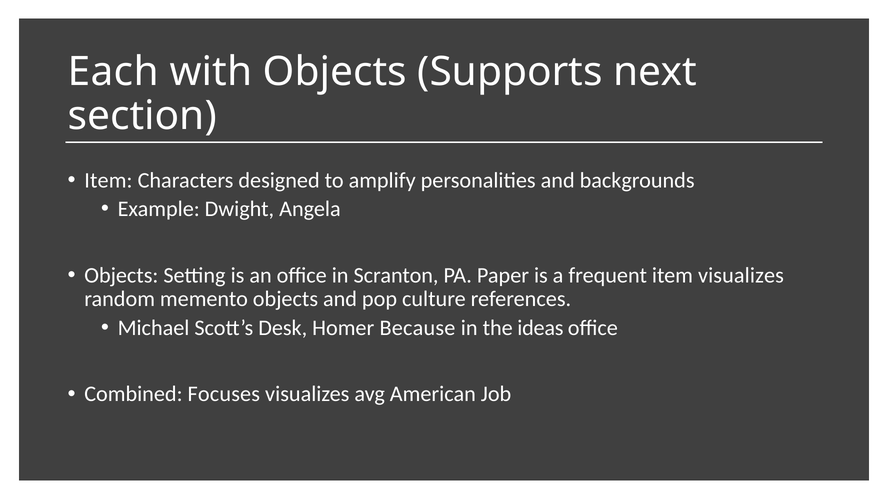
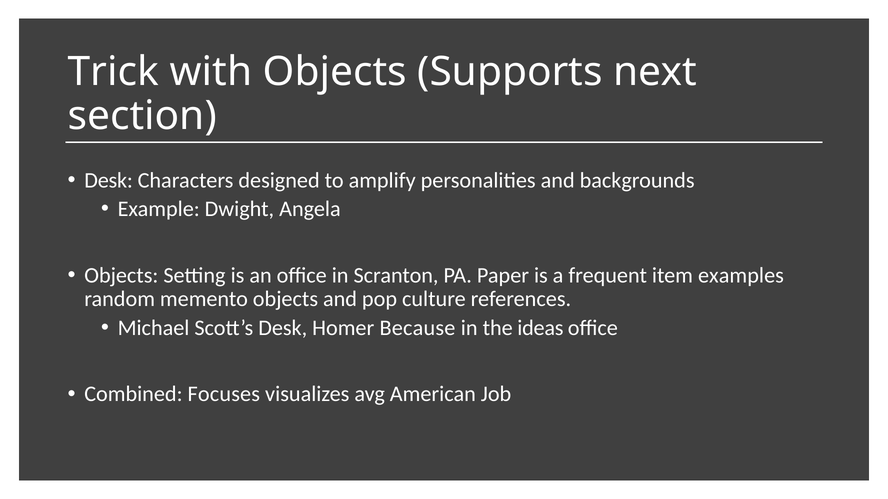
Each: Each -> Trick (113, 72)
Item: Item -> Desk (109, 180)
item visualizes: visualizes -> examples (741, 275)
